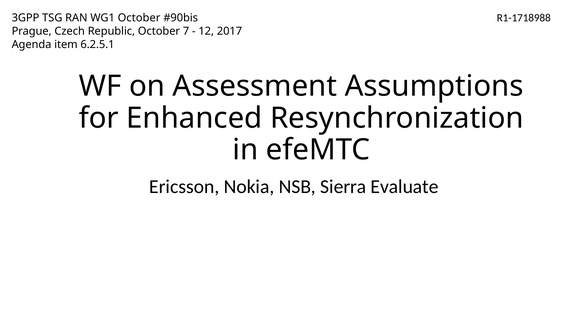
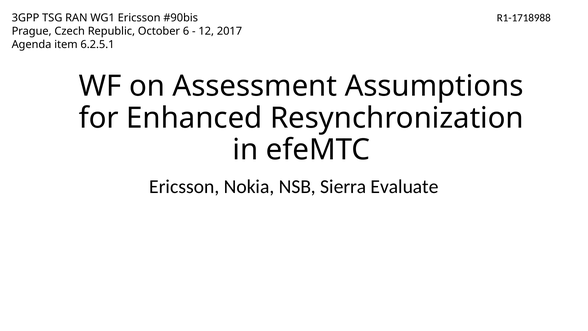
WG1 October: October -> Ericsson (139, 18)
7: 7 -> 6 (186, 31)
